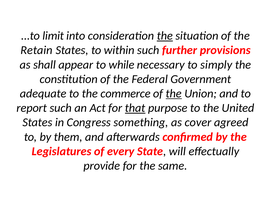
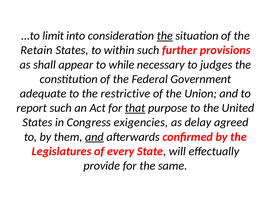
simply: simply -> judges (216, 65)
commerce: commerce -> restrictive (125, 94)
the underline: present -> none (174, 94)
something: something -> exigencies (141, 123)
cover: cover -> delay (198, 123)
and underline: none -> present (94, 137)
